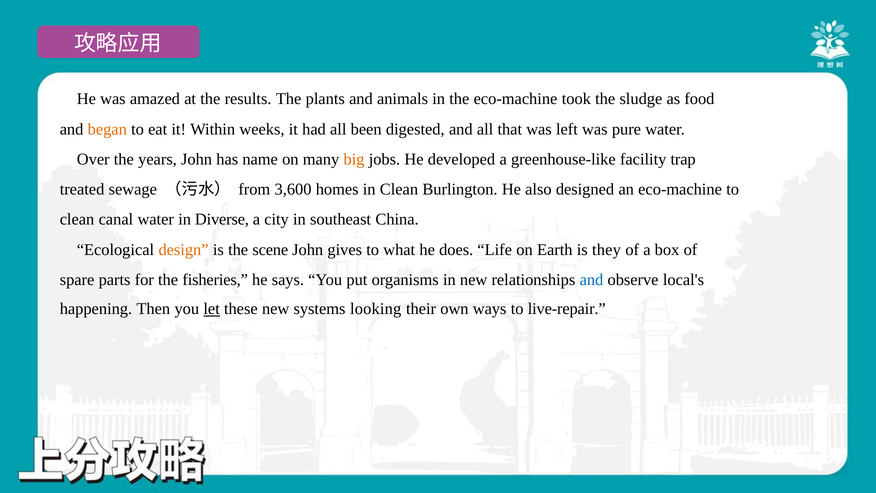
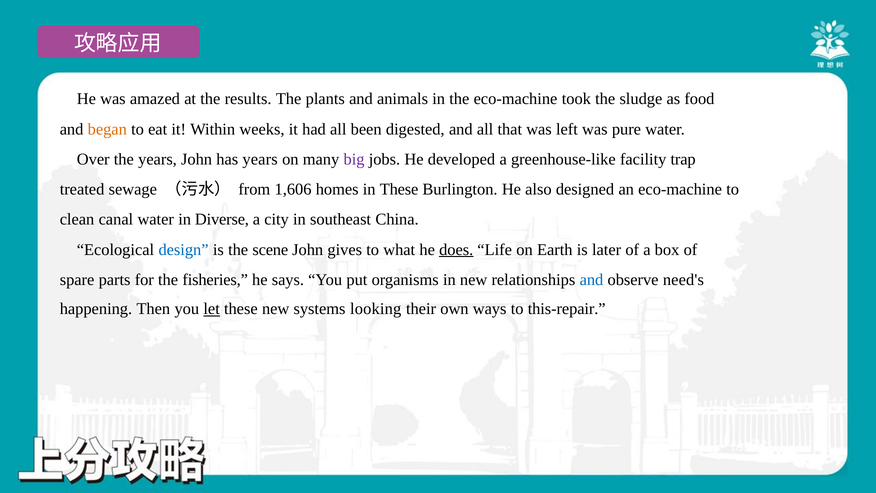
has name: name -> years (260, 159)
big colour: orange -> purple (354, 159)
3,600: 3,600 -> 1,606 (293, 189)
in Clean: Clean -> These (399, 189)
design colour: orange -> blue (184, 249)
does underline: none -> present (456, 249)
they: they -> later (607, 249)
local's: local's -> need's (683, 280)
live-repair: live-repair -> this-repair (567, 309)
